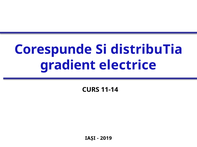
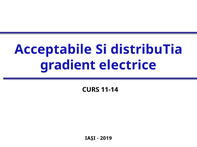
Corespunde: Corespunde -> Acceptabile (53, 50)
